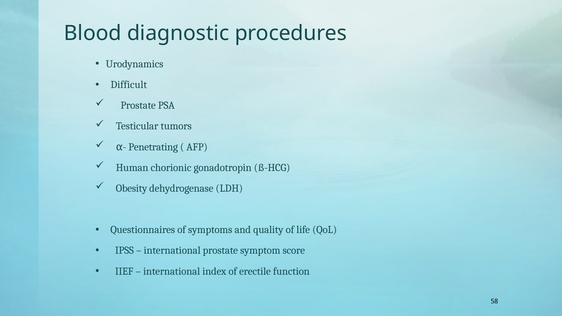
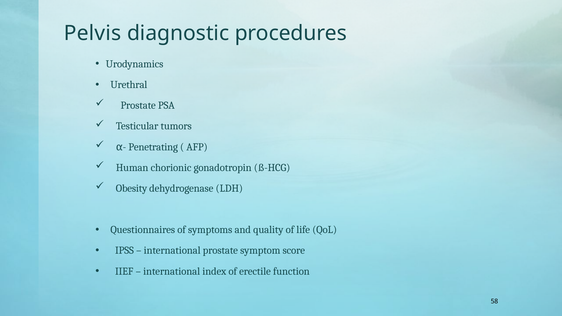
Blood: Blood -> Pelvis (93, 33)
Difficult: Difficult -> Urethral (129, 85)
